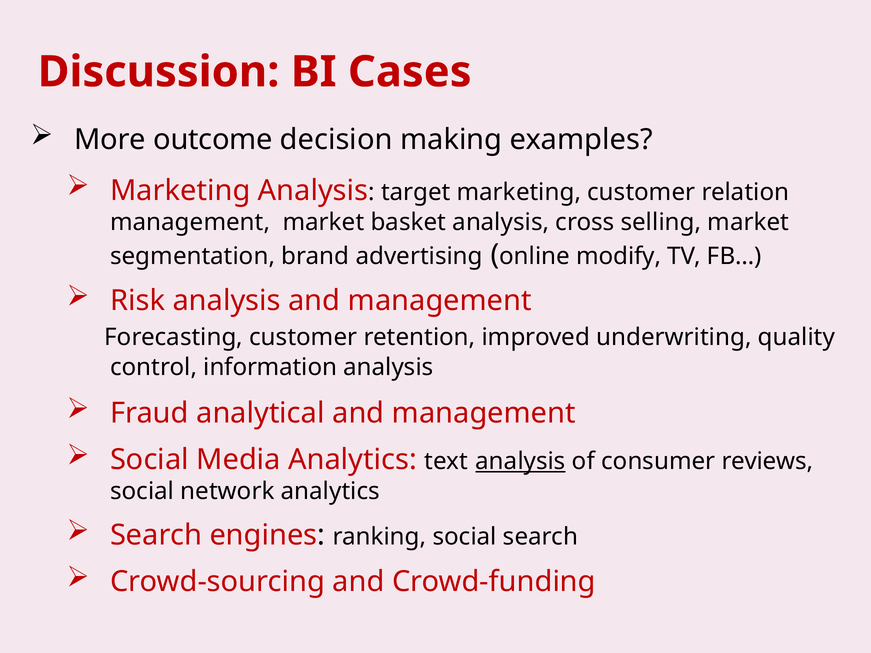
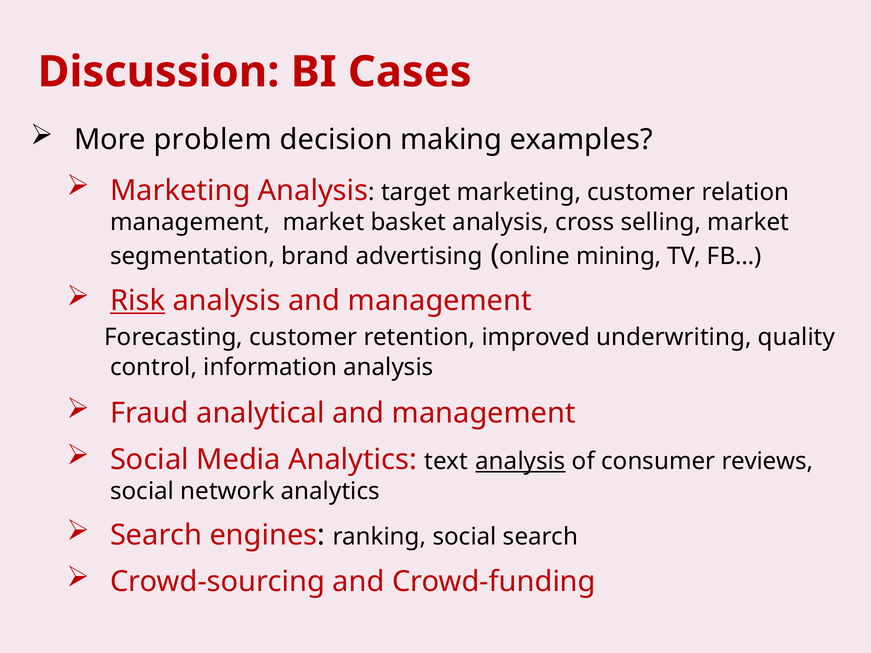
outcome: outcome -> problem (213, 140)
modify: modify -> mining (619, 256)
Risk underline: none -> present (138, 301)
